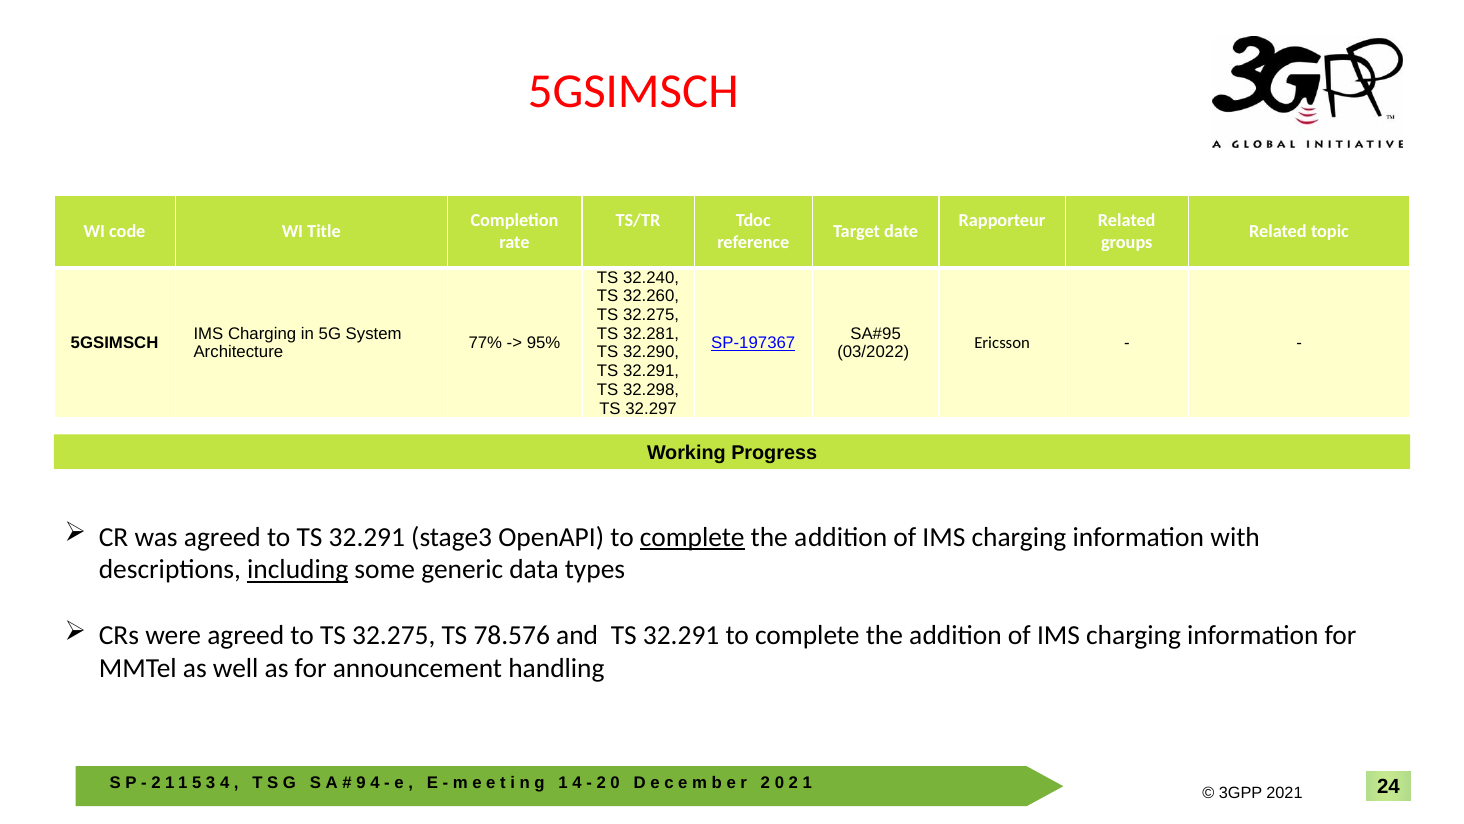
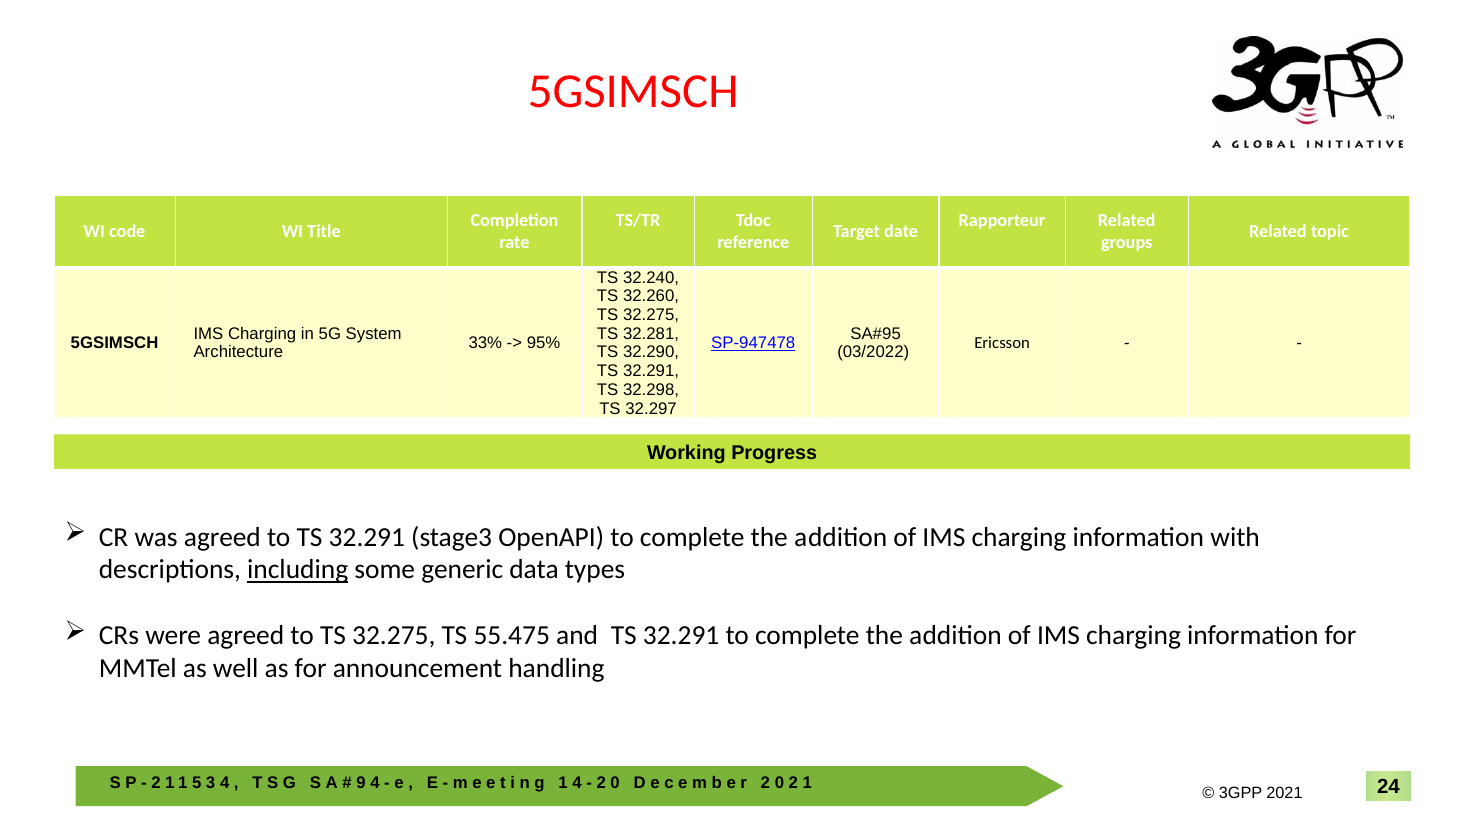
77%: 77% -> 33% (485, 343)
SP-197367: SP-197367 -> SP-947478 (753, 343)
complete underline: present -> none (692, 537)
78.576: 78.576 -> 55.475 (512, 635)
